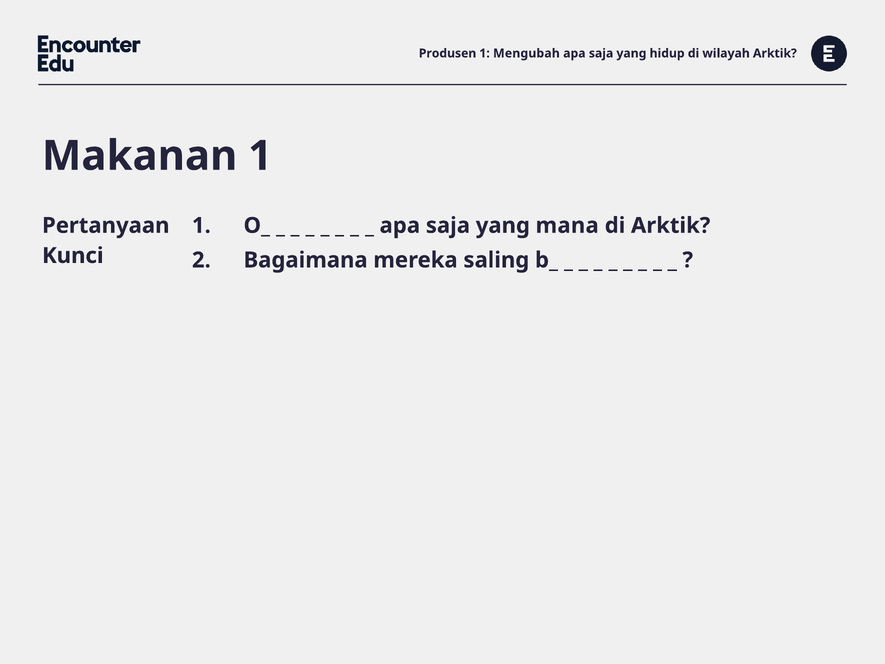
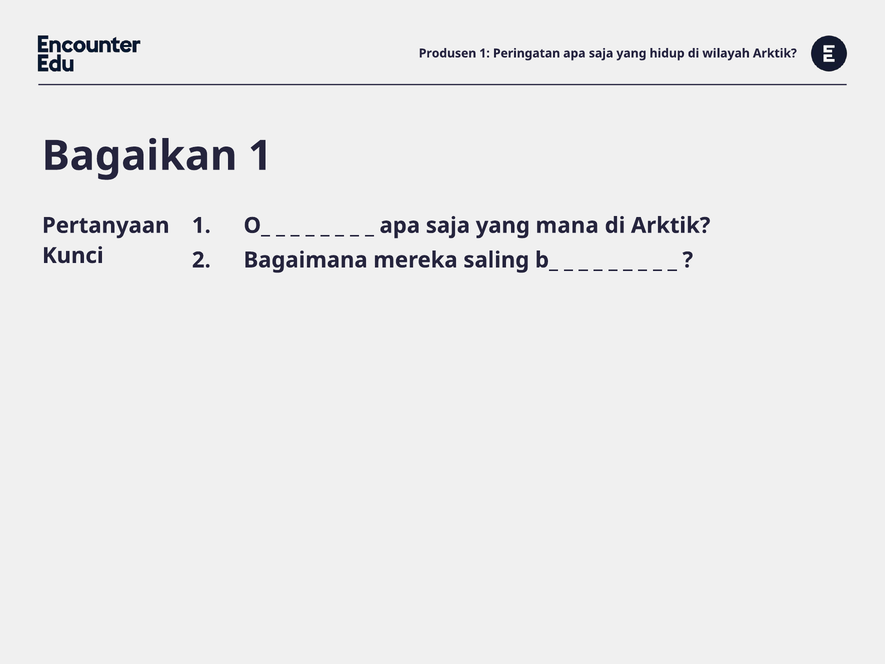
Mengubah: Mengubah -> Peringatan (527, 53)
Makanan: Makanan -> Bagaikan (140, 156)
